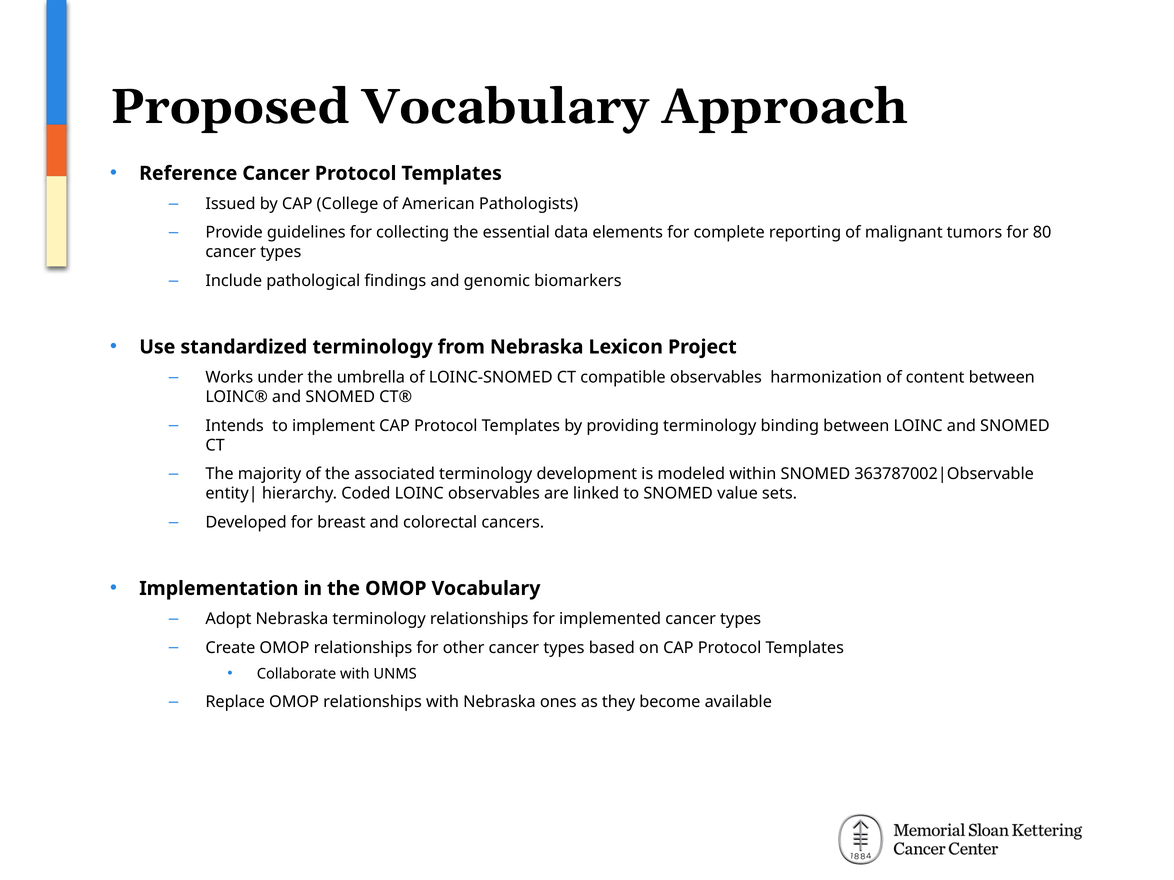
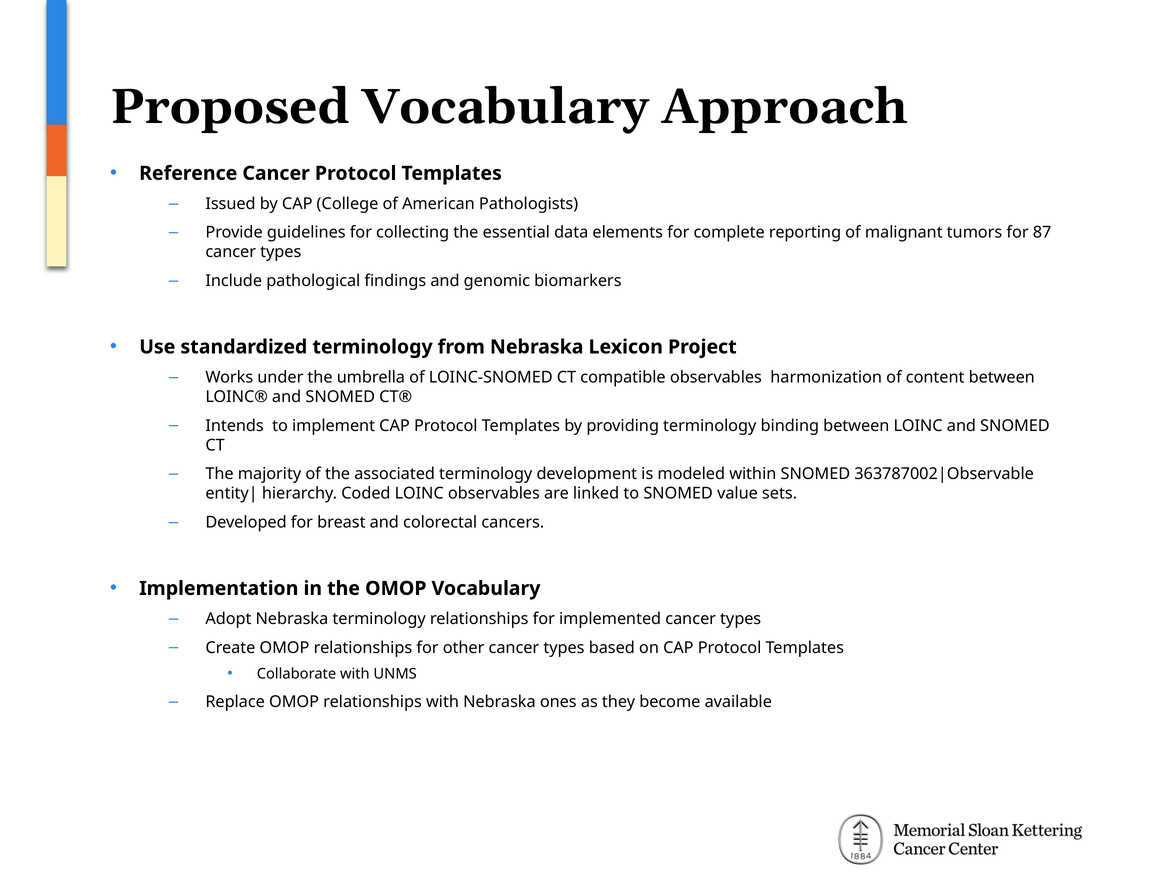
80: 80 -> 87 (1042, 233)
